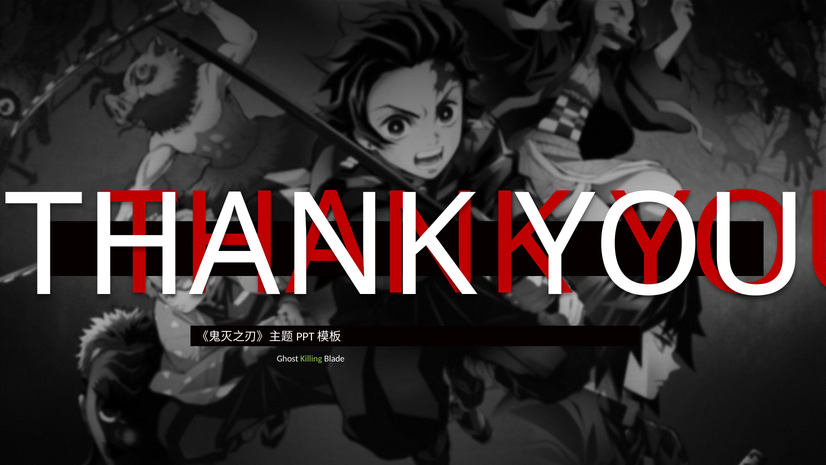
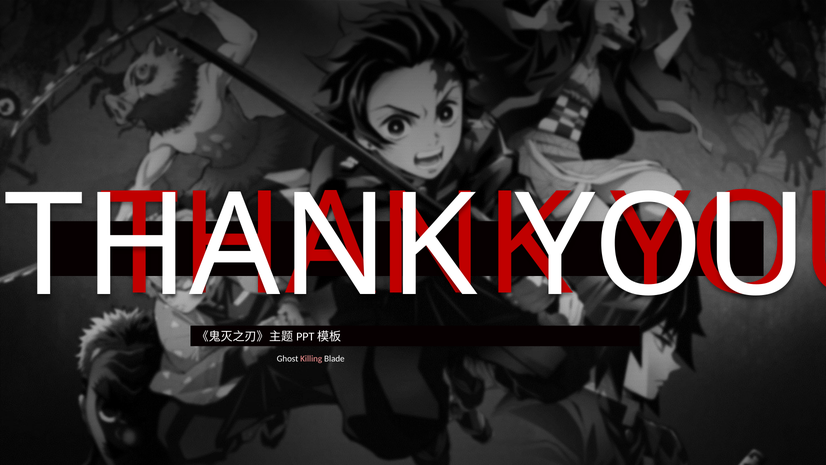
Killing colour: light green -> pink (311, 358)
